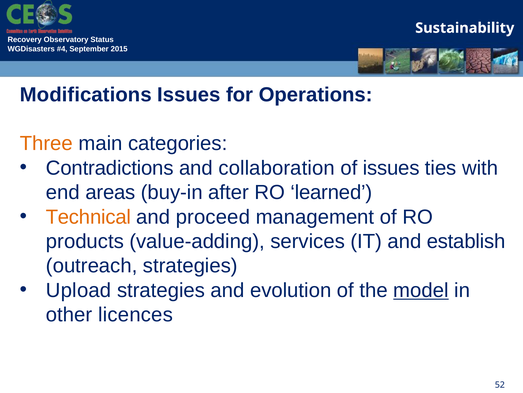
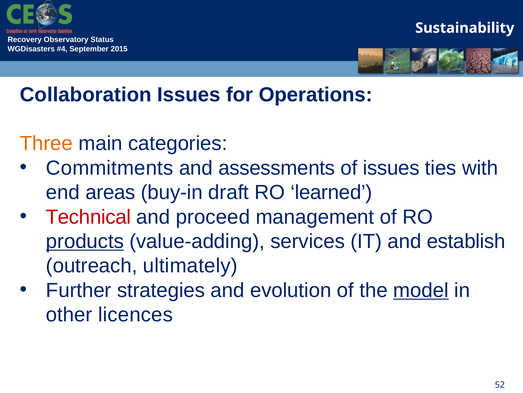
Modifications: Modifications -> Collaboration (86, 94)
Contradictions: Contradictions -> Commitments (110, 168)
collaboration: collaboration -> assessments (277, 168)
after: after -> draft (229, 192)
Technical colour: orange -> red (88, 217)
products underline: none -> present (85, 241)
outreach strategies: strategies -> ultimately (190, 265)
Upload: Upload -> Further (79, 290)
